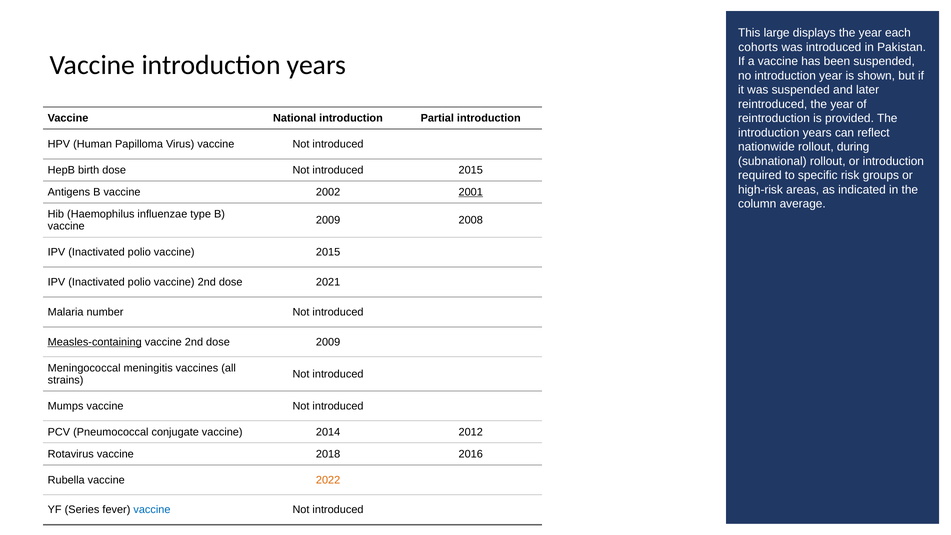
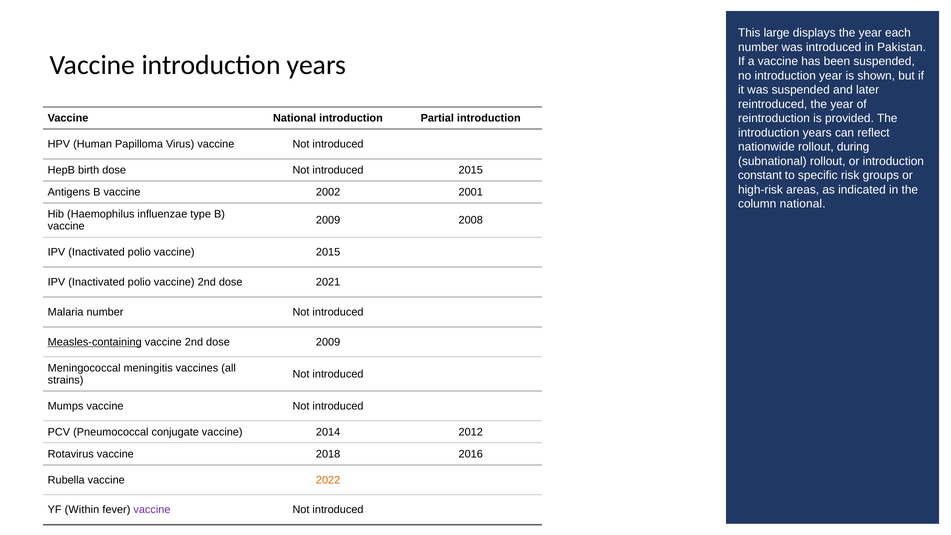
cohorts: cohorts -> number (758, 47)
required: required -> constant (760, 176)
2001 underline: present -> none (471, 192)
column average: average -> national (803, 204)
Series: Series -> Within (82, 510)
vaccine colour: blue -> purple (152, 510)
